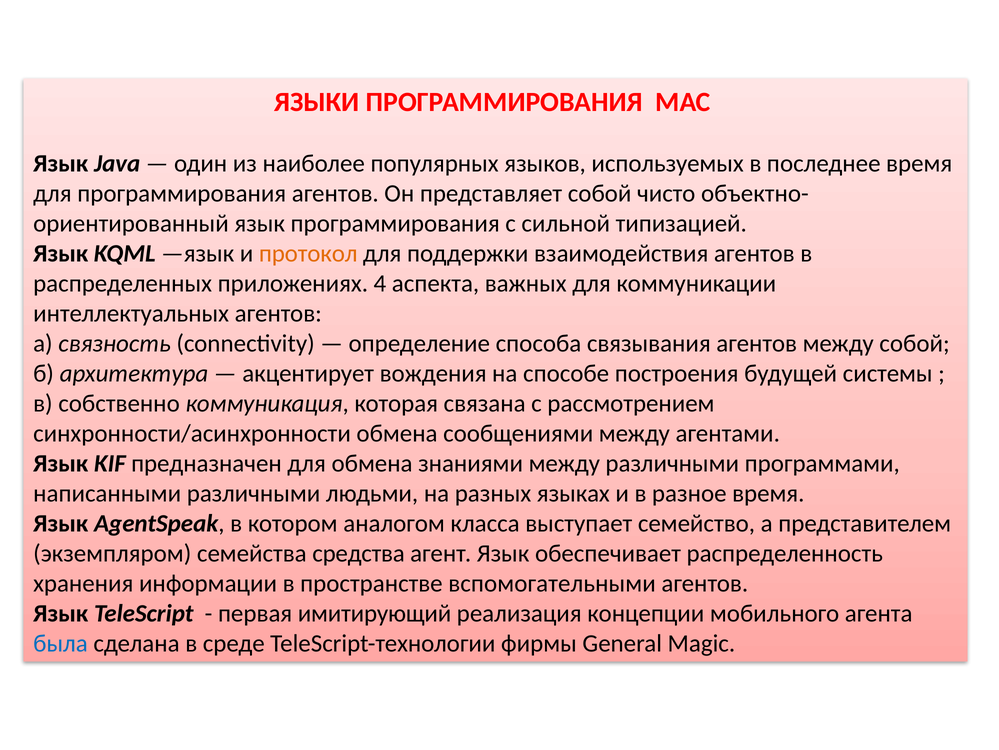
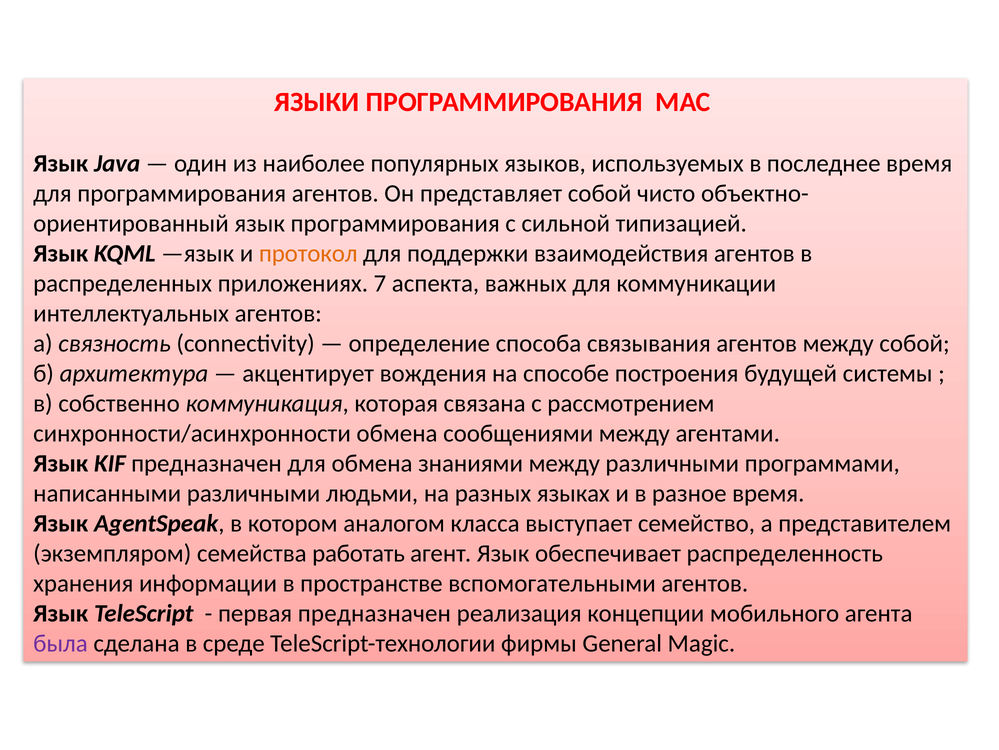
4: 4 -> 7 (380, 283)
средства: средства -> работать (359, 553)
первая имитирующий: имитирующий -> предназначен (374, 613)
была colour: blue -> purple (61, 643)
